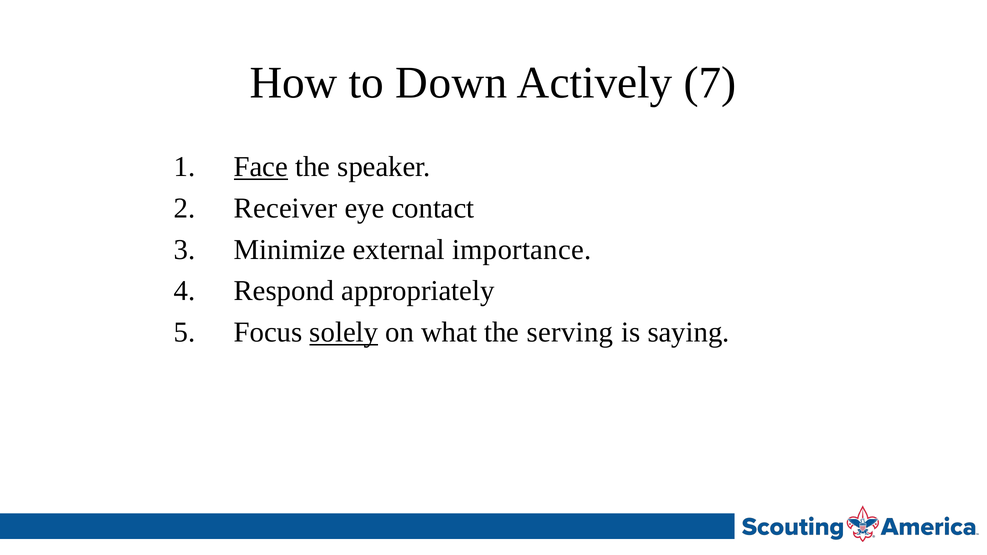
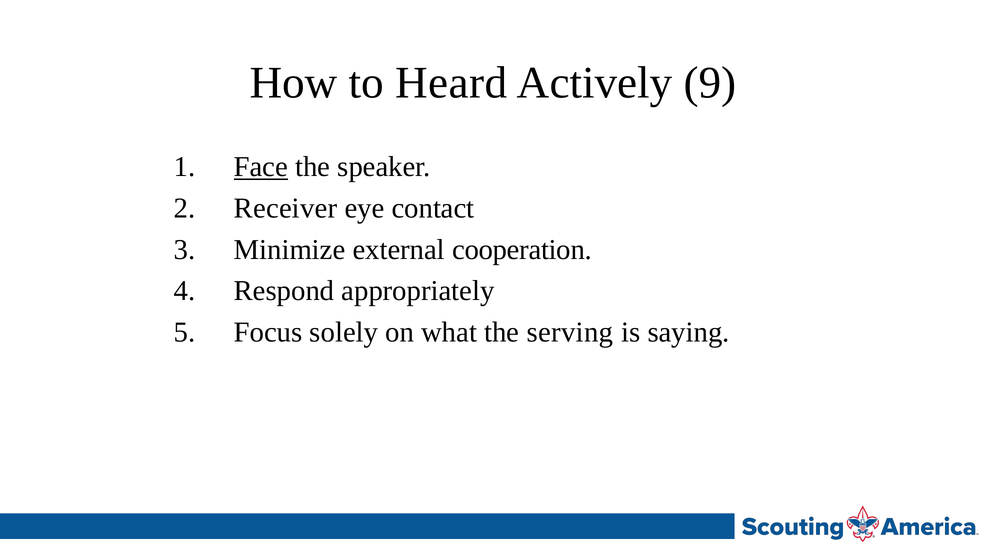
Down: Down -> Heard (451, 83)
7: 7 -> 9 (710, 83)
importance: importance -> cooperation (522, 250)
solely underline: present -> none (344, 332)
